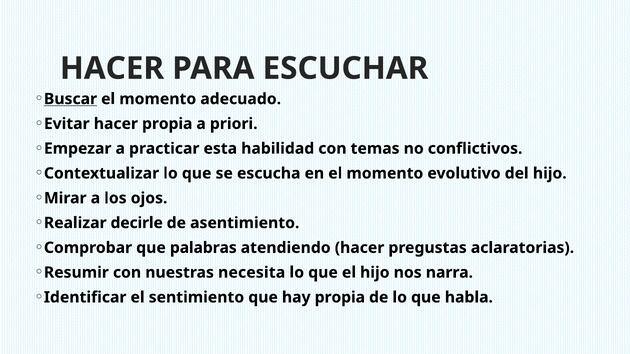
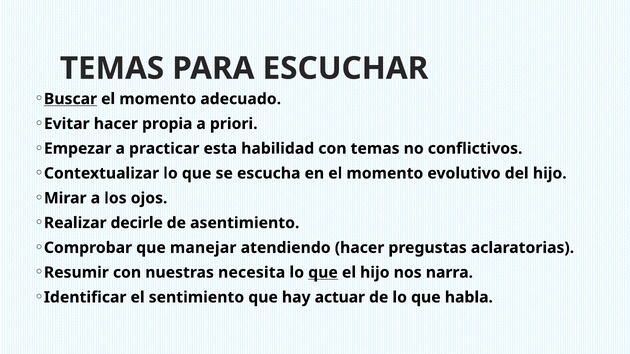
HACER: HACER -> TEMAS (112, 68)
palabras: palabras -> manejar (203, 248)
que underline: none -> present (323, 273)
hay propia: propia -> actuar (340, 298)
